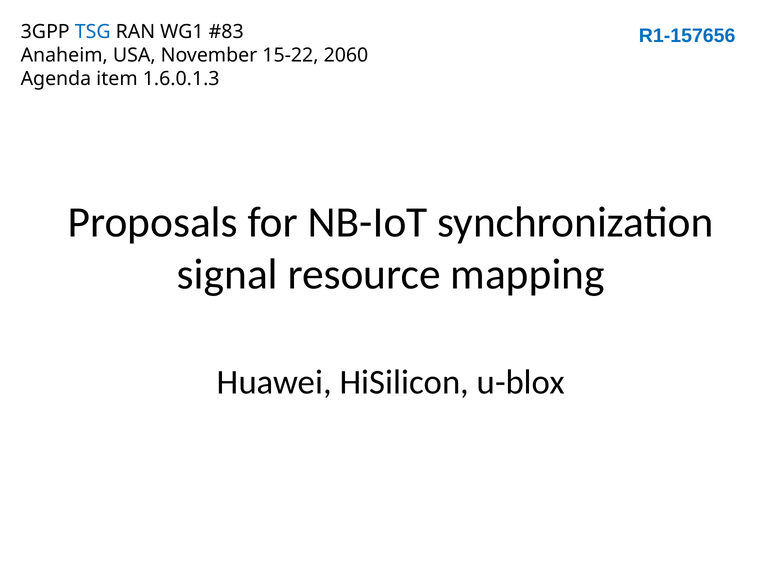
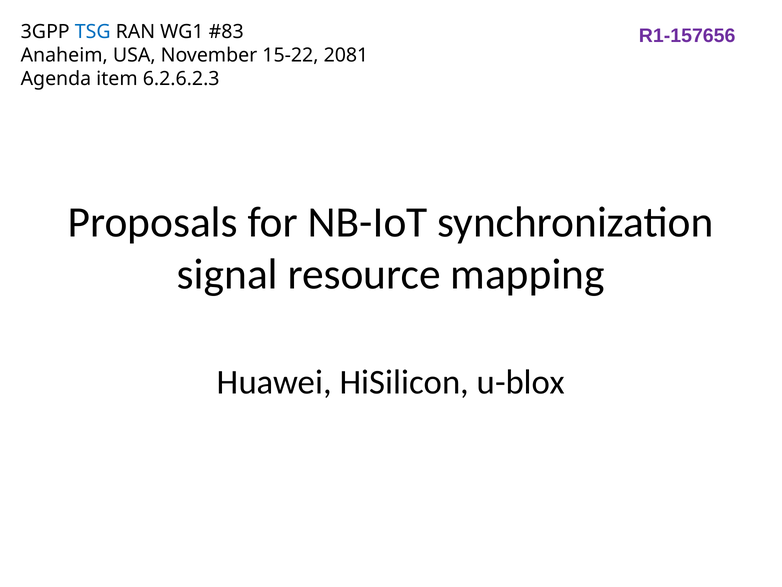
R1-157656 colour: blue -> purple (687, 36)
2060: 2060 -> 2081 (346, 55)
1.6.0.1.3: 1.6.0.1.3 -> 6.2.6.2.3 (181, 79)
